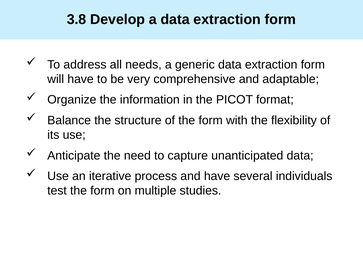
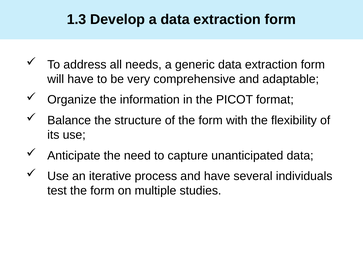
3.8: 3.8 -> 1.3 (77, 20)
